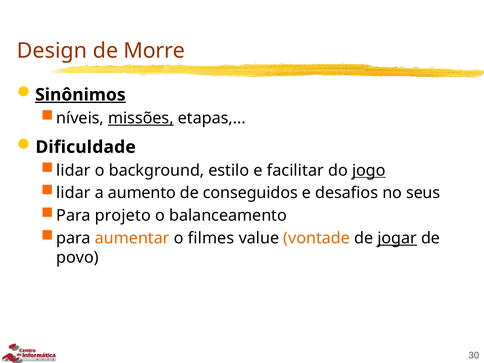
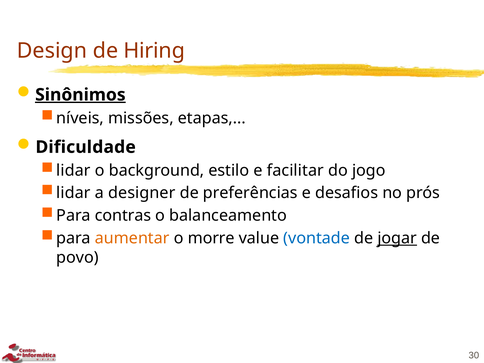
Morre: Morre -> Hiring (154, 51)
missões underline: present -> none (141, 118)
jogo underline: present -> none (369, 170)
aumento: aumento -> designer (142, 193)
conseguidos: conseguidos -> preferências (250, 193)
seus: seus -> prós (423, 193)
projeto: projeto -> contras (123, 216)
filmes: filmes -> morre (211, 238)
vontade colour: orange -> blue (317, 238)
